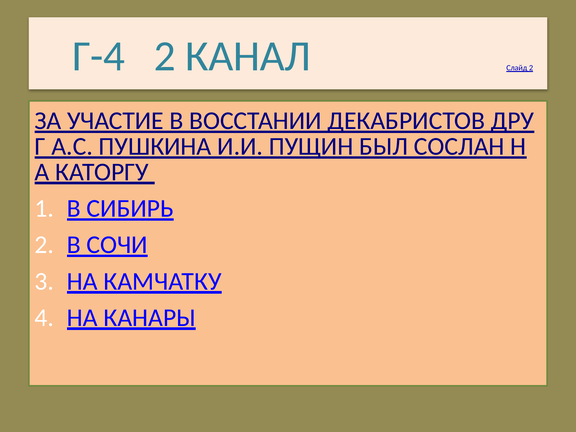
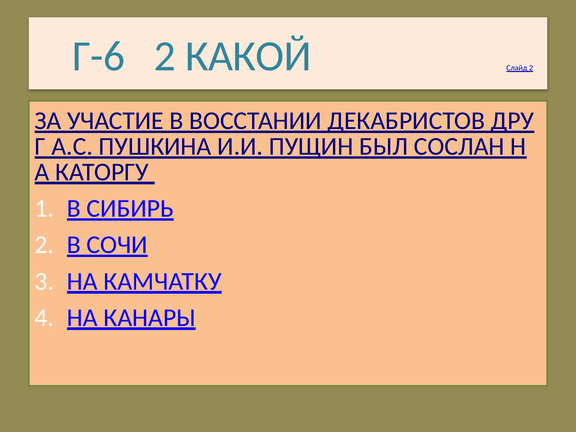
Г-4: Г-4 -> Г-6 (99, 56)
КАНАЛ: КАНАЛ -> КАКОЙ (248, 56)
